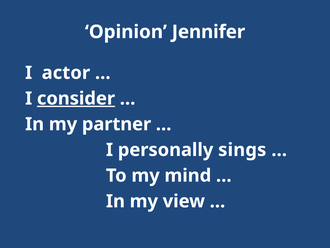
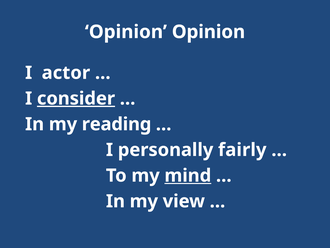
Opinion Jennifer: Jennifer -> Opinion (208, 32)
partner: partner -> reading (117, 124)
sings: sings -> fairly (242, 150)
mind underline: none -> present (188, 175)
